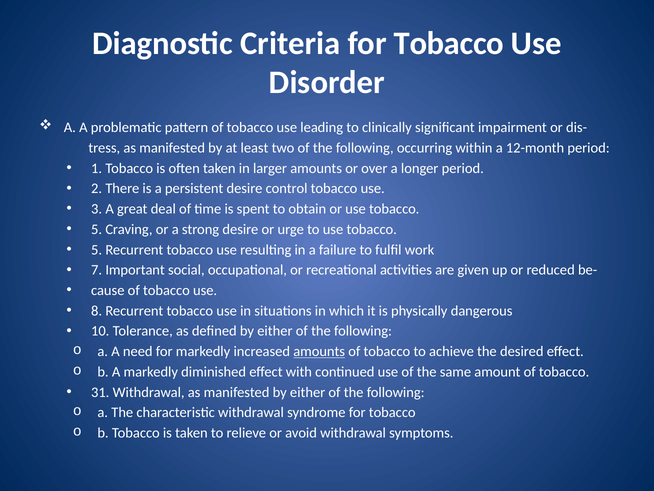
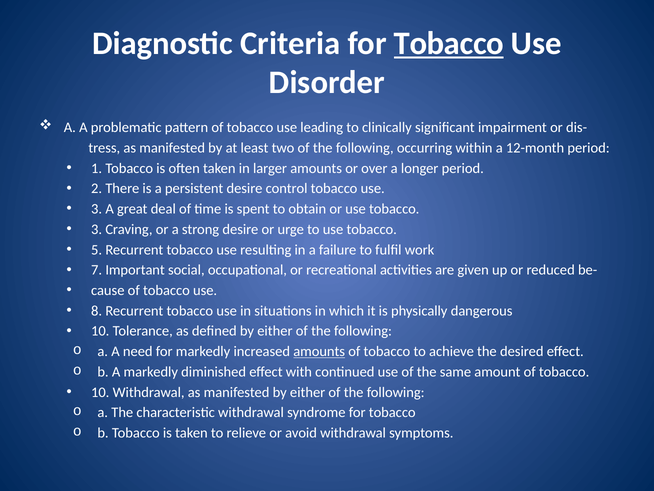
Tobacco underline: none -> present (449, 43)
5: 5 -> 3 (97, 229)
31: 31 -> 10 (100, 392)
